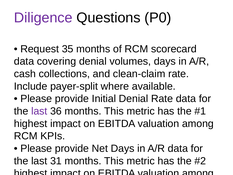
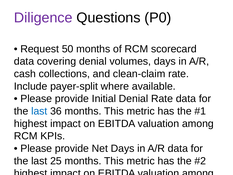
35: 35 -> 50 (68, 49)
last colour: purple -> blue (39, 111)
31: 31 -> 25 (56, 161)
